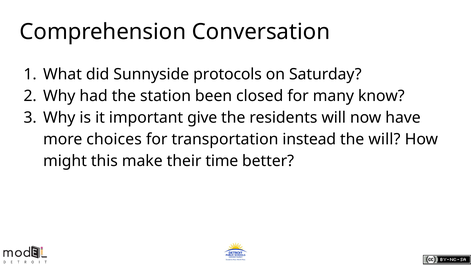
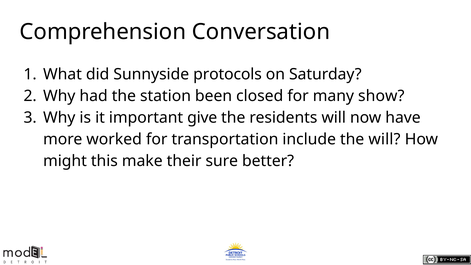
know: know -> show (381, 96)
choices: choices -> worked (114, 139)
instead: instead -> include (309, 139)
time: time -> sure (222, 161)
